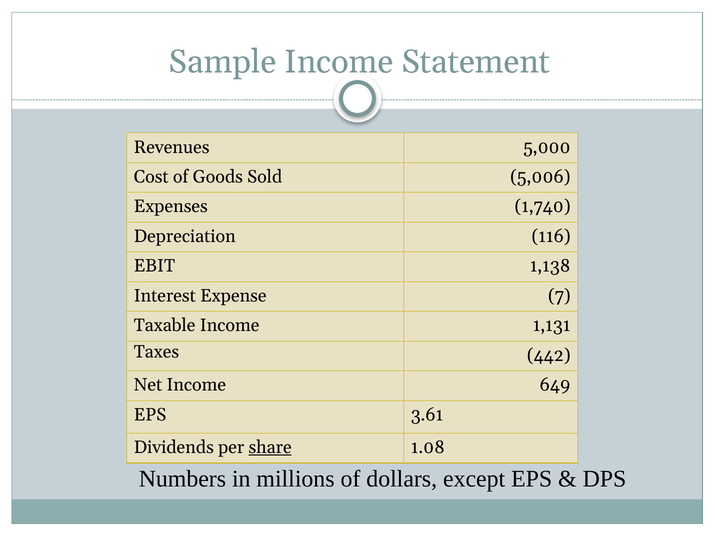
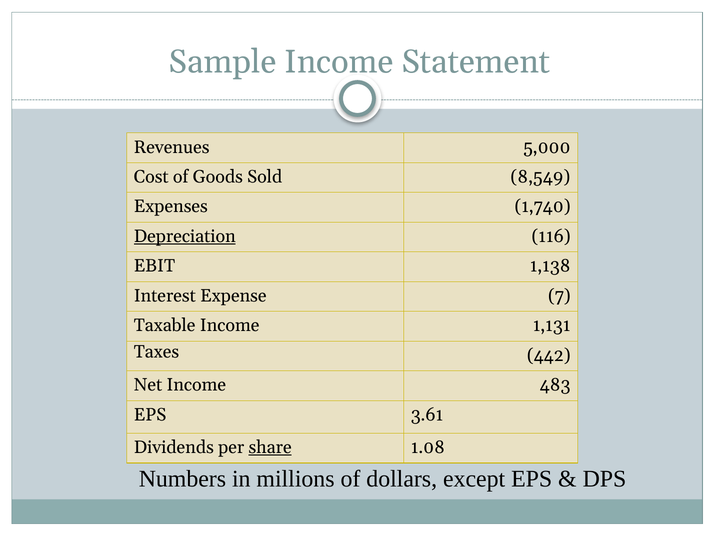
5,006: 5,006 -> 8,549 (540, 177)
Depreciation underline: none -> present (185, 236)
649: 649 -> 483 (555, 385)
